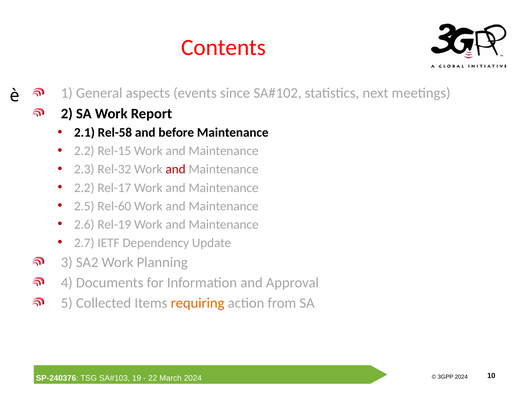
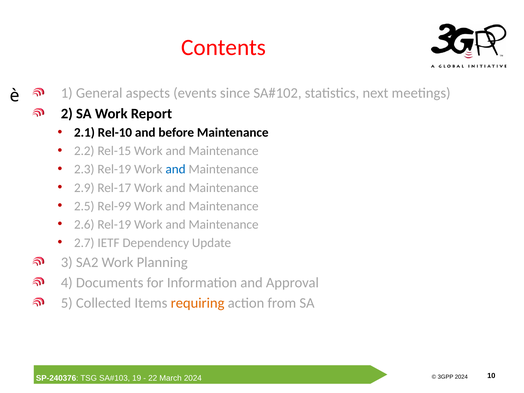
Rel-58: Rel-58 -> Rel-10 (115, 133)
2.3 Rel-32: Rel-32 -> Rel-19 (114, 169)
and colour: red -> blue (176, 169)
2.2: 2.2 -> 2.9 (84, 188)
Rel-60: Rel-60 -> Rel-99 (114, 206)
